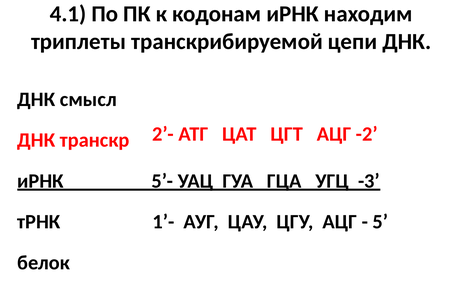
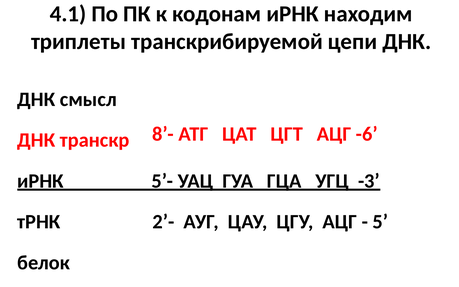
2’-: 2’- -> 8’- (163, 134)
-2: -2 -> -6 (367, 134)
1’-: 1’- -> 2’- (164, 222)
